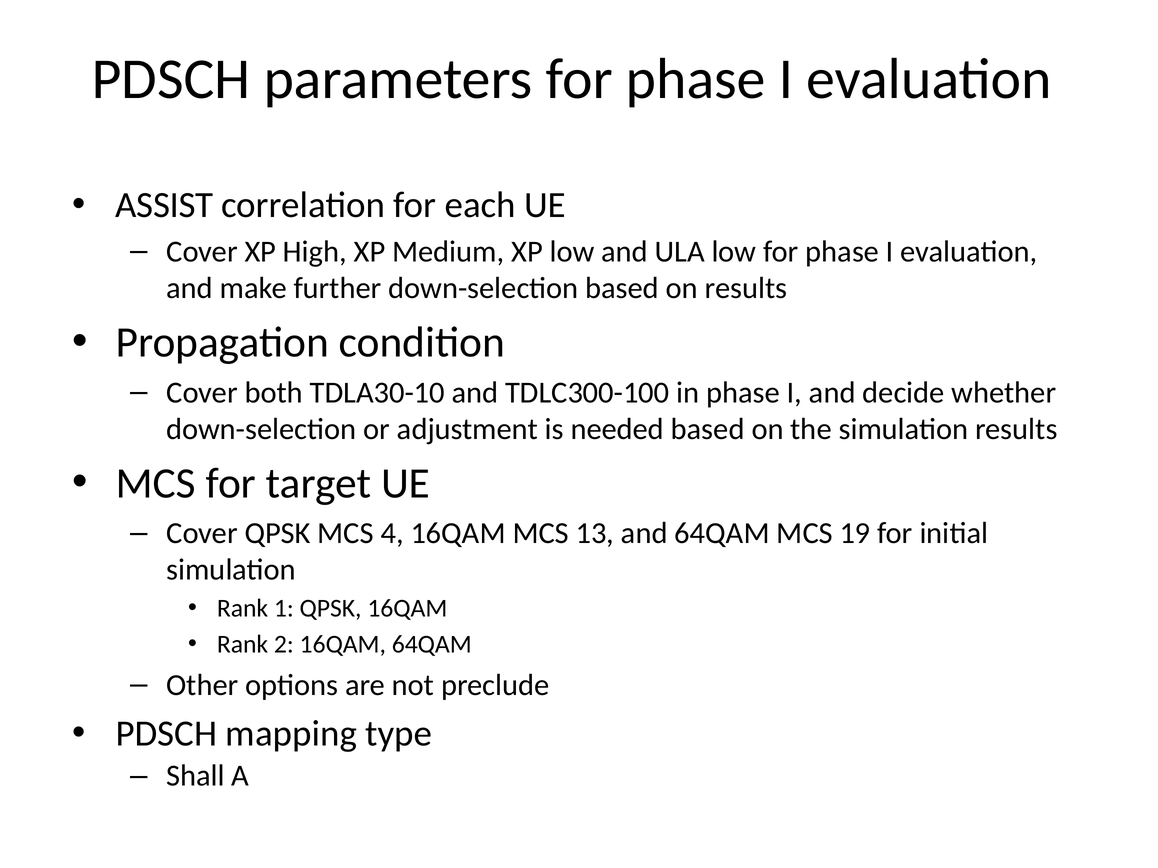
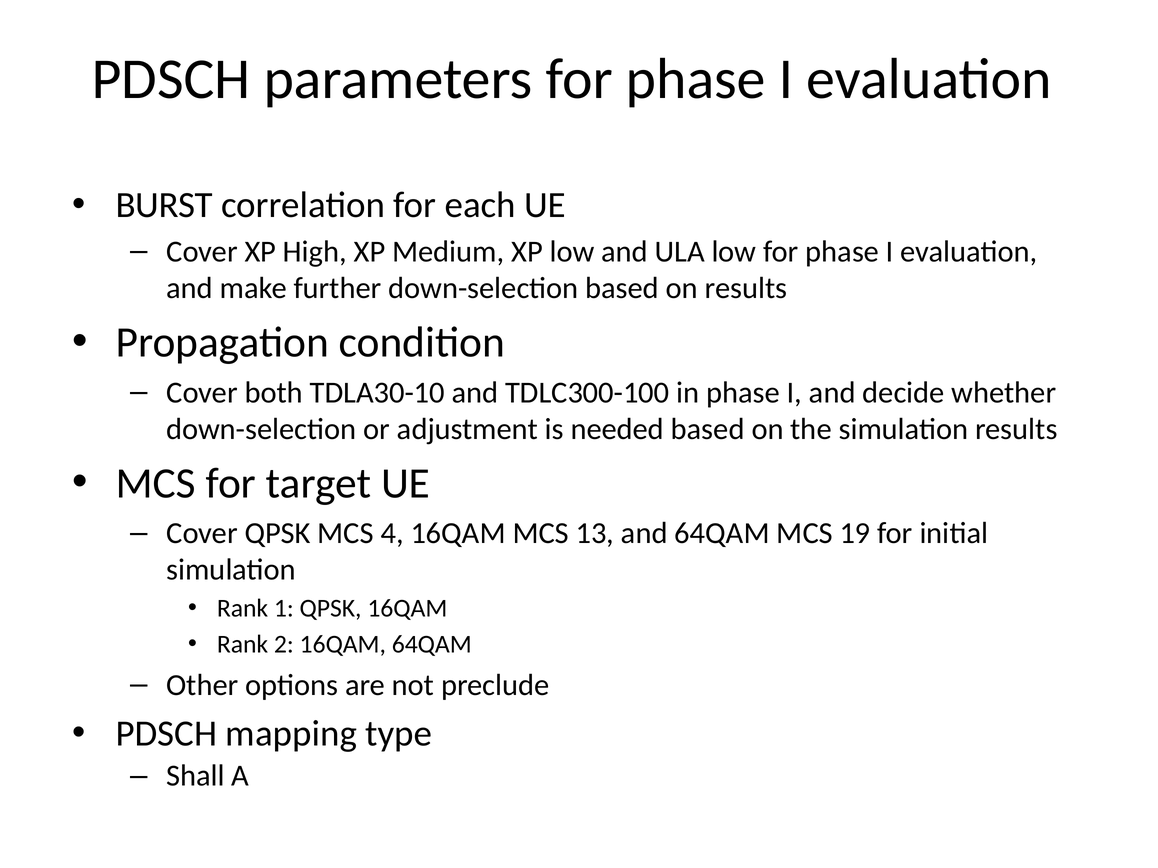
ASSIST: ASSIST -> BURST (164, 205)
